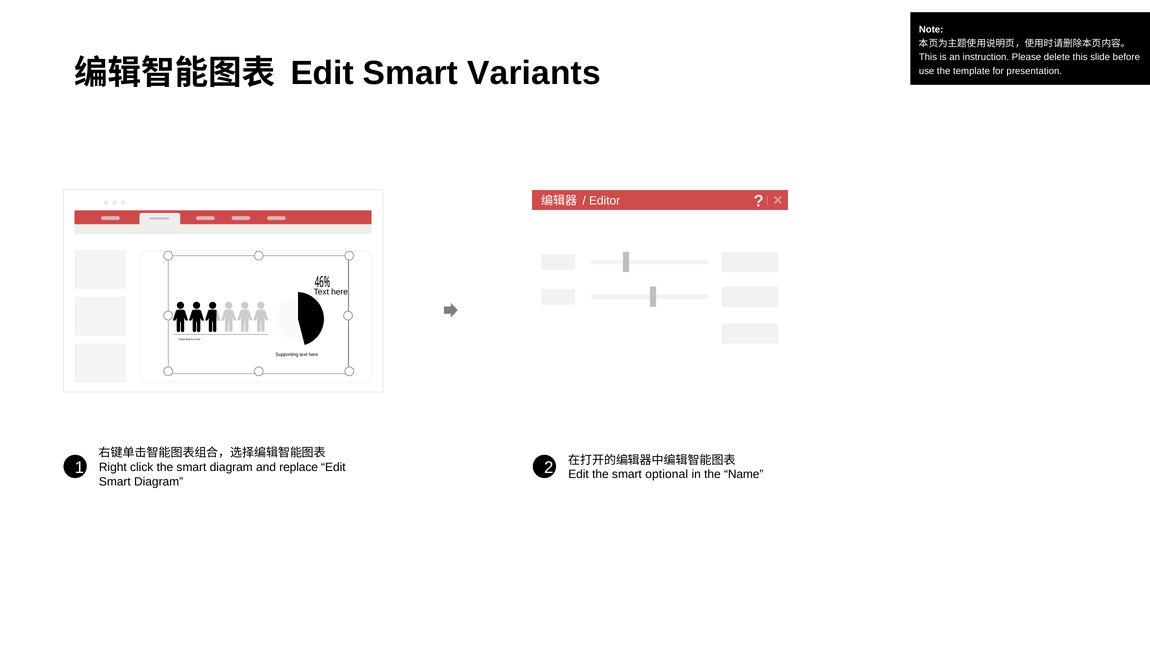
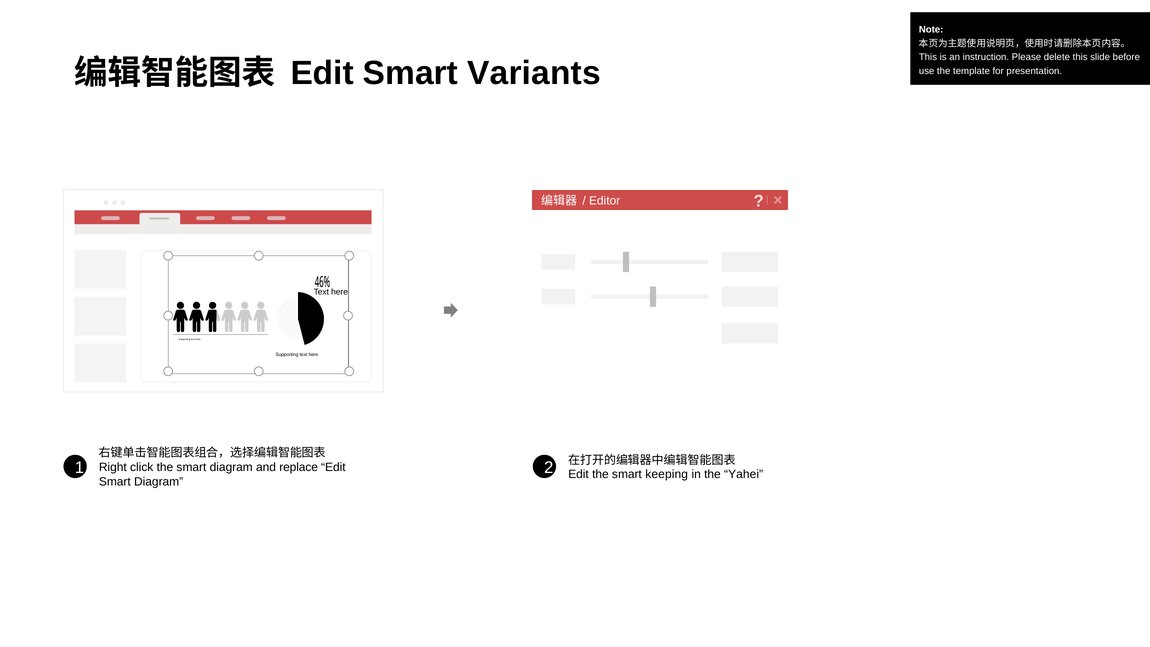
optional: optional -> keeping (667, 474)
Name: Name -> Yahei (744, 474)
